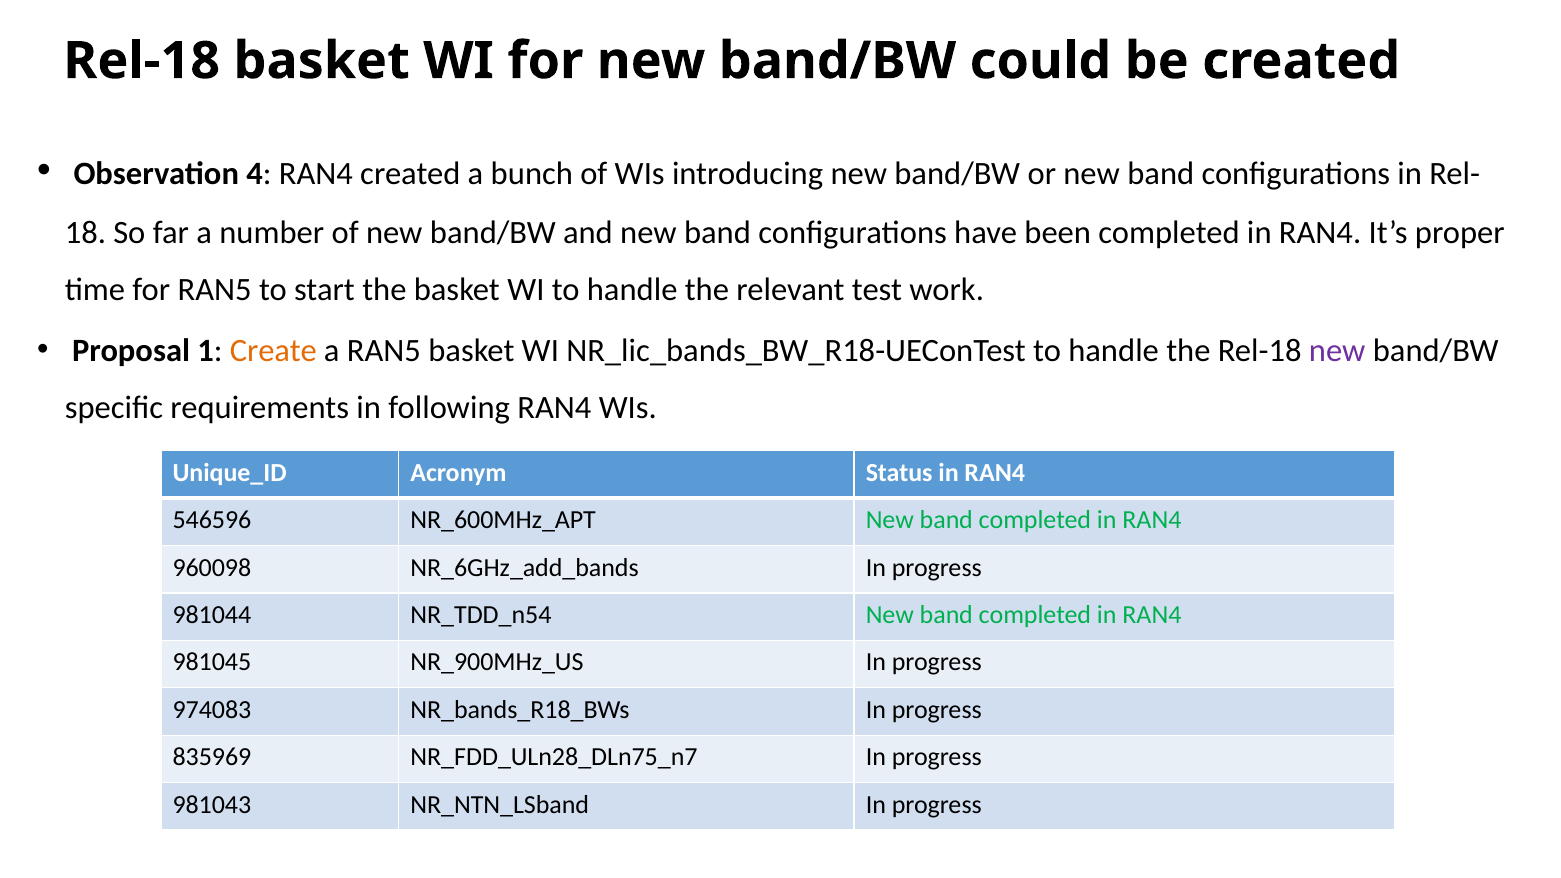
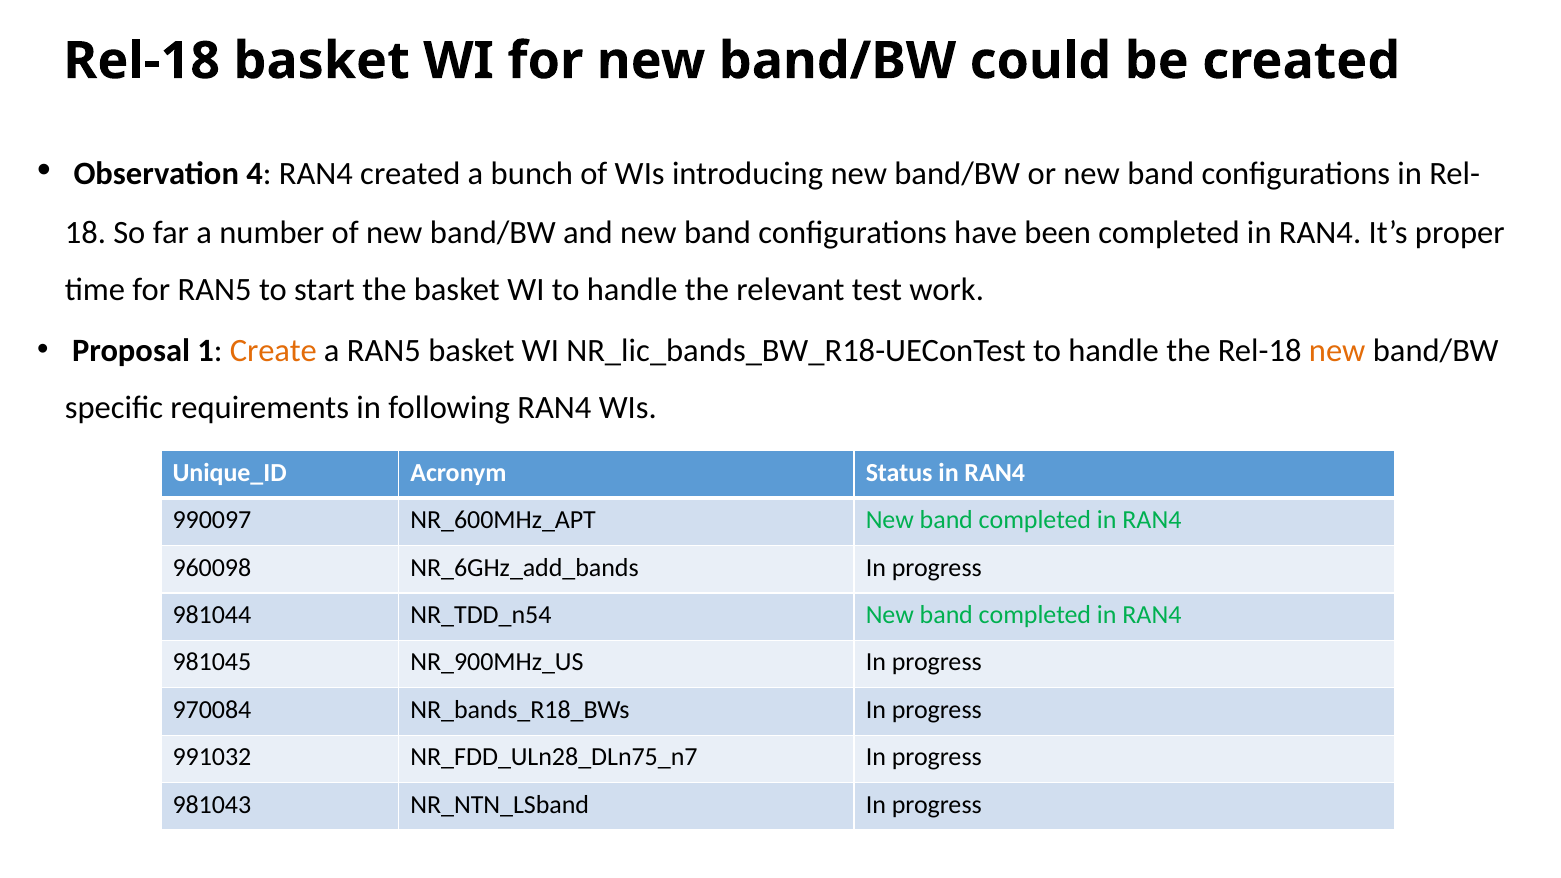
new colour: purple -> orange (1337, 351)
546596: 546596 -> 990097 (212, 520)
974083: 974083 -> 970084 (212, 710)
835969: 835969 -> 991032 (212, 758)
